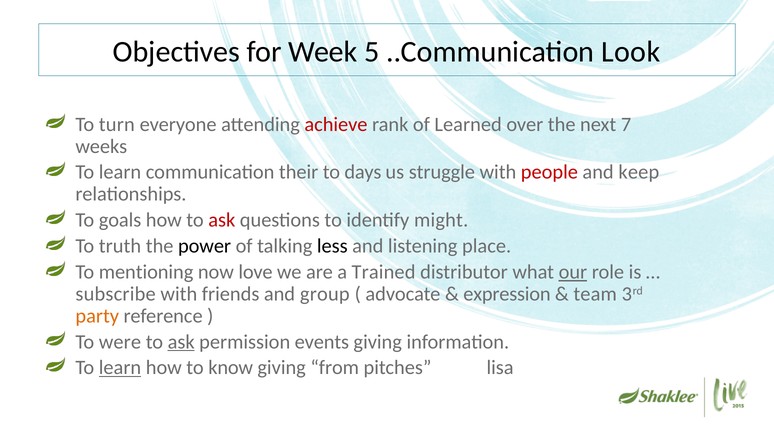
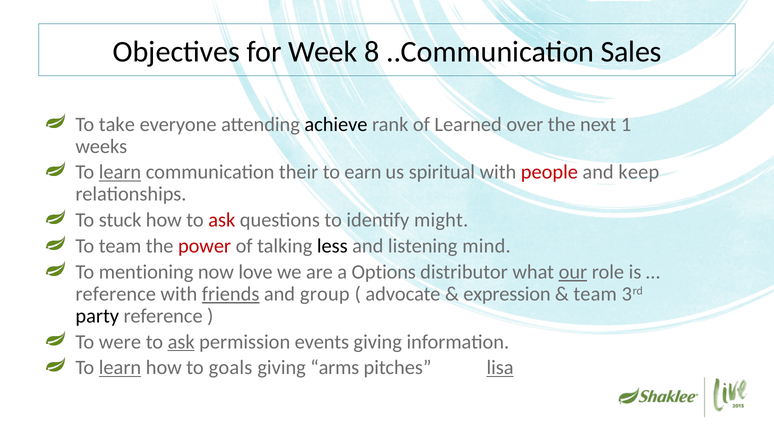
5: 5 -> 8 (372, 52)
Look: Look -> Sales (631, 52)
turn: turn -> take (117, 124)
achieve colour: red -> black (336, 124)
7: 7 -> 1 (626, 124)
learn underline: none -> present (120, 172)
days: days -> earn (363, 172)
struggle: struggle -> spiritual (442, 172)
goals: goals -> stuck (120, 220)
To truth: truth -> team (120, 246)
power colour: black -> red (205, 246)
place: place -> mind (487, 246)
Trained: Trained -> Options (384, 272)
subscribe: subscribe -> reference (116, 294)
friends underline: none -> present (231, 294)
party colour: orange -> black (97, 316)
know: know -> goals (230, 368)
from: from -> arms (335, 368)
lisa underline: none -> present (500, 368)
